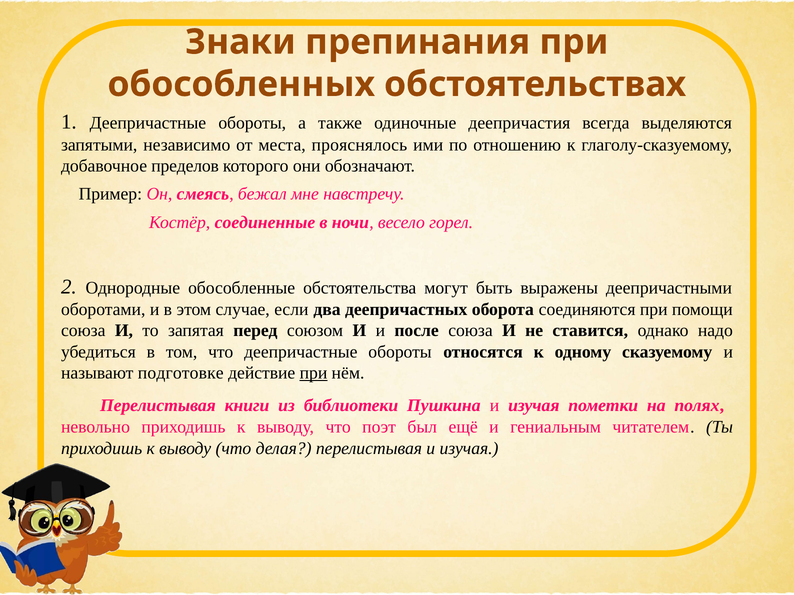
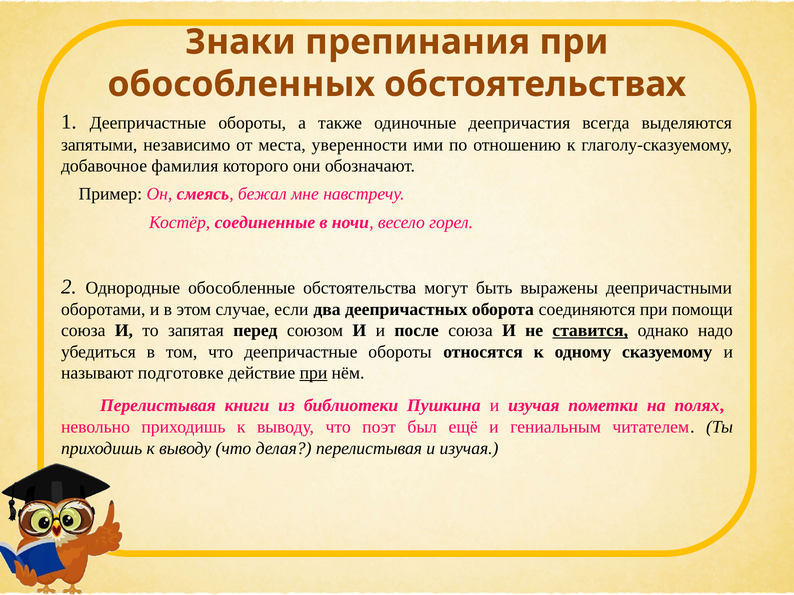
прояснялось: прояснялось -> уверенности (359, 145)
пределов: пределов -> фамилия (185, 166)
ставится underline: none -> present (590, 331)
